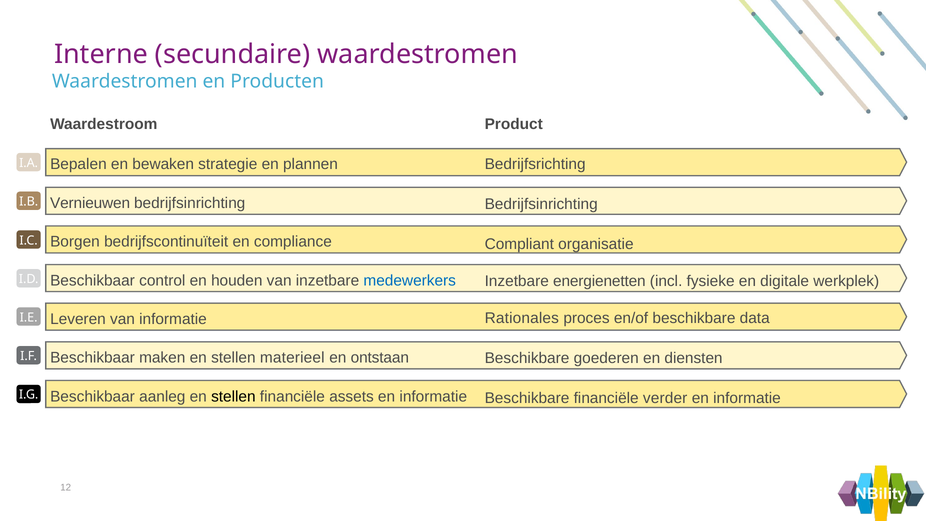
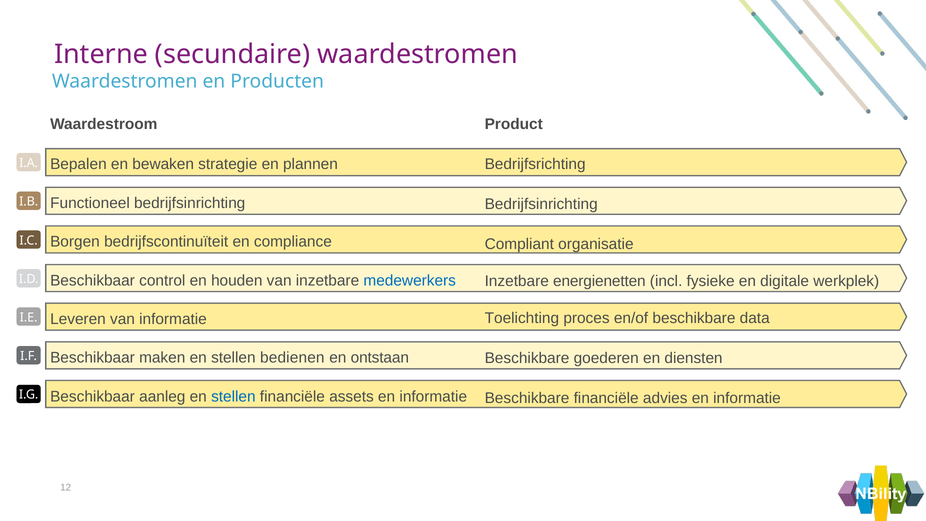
Vernieuwen: Vernieuwen -> Functioneel (90, 203)
Rationales: Rationales -> Toelichting (522, 318)
materieel: materieel -> bedienen (292, 358)
stellen colour: black -> blue (233, 396)
verder: verder -> advies (665, 398)
